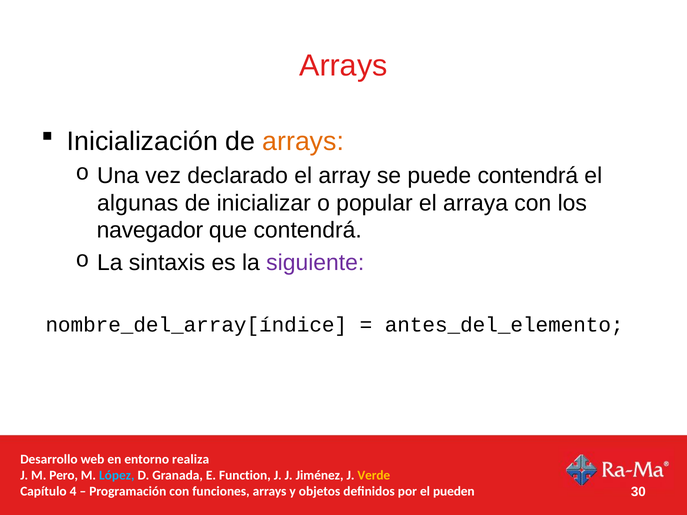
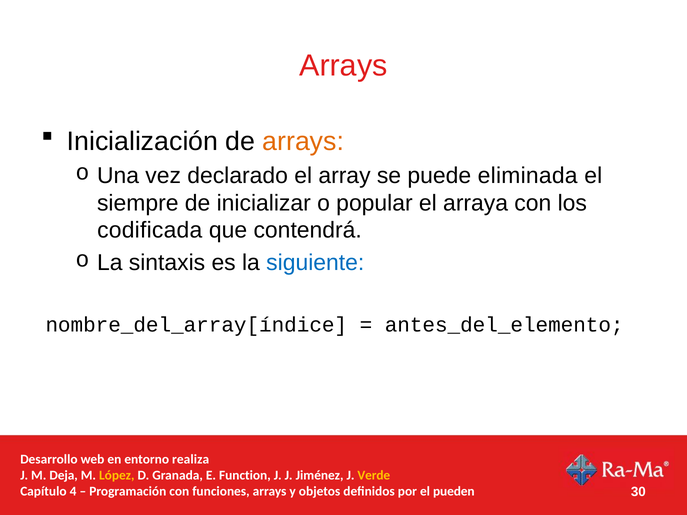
puede contendrá: contendrá -> eliminada (528, 176)
algunas: algunas -> siempre (138, 203)
navegador: navegador -> codificada (150, 231)
siguiente colour: purple -> blue (315, 263)
Pero: Pero -> Deja (64, 475)
López colour: light blue -> yellow (117, 475)
